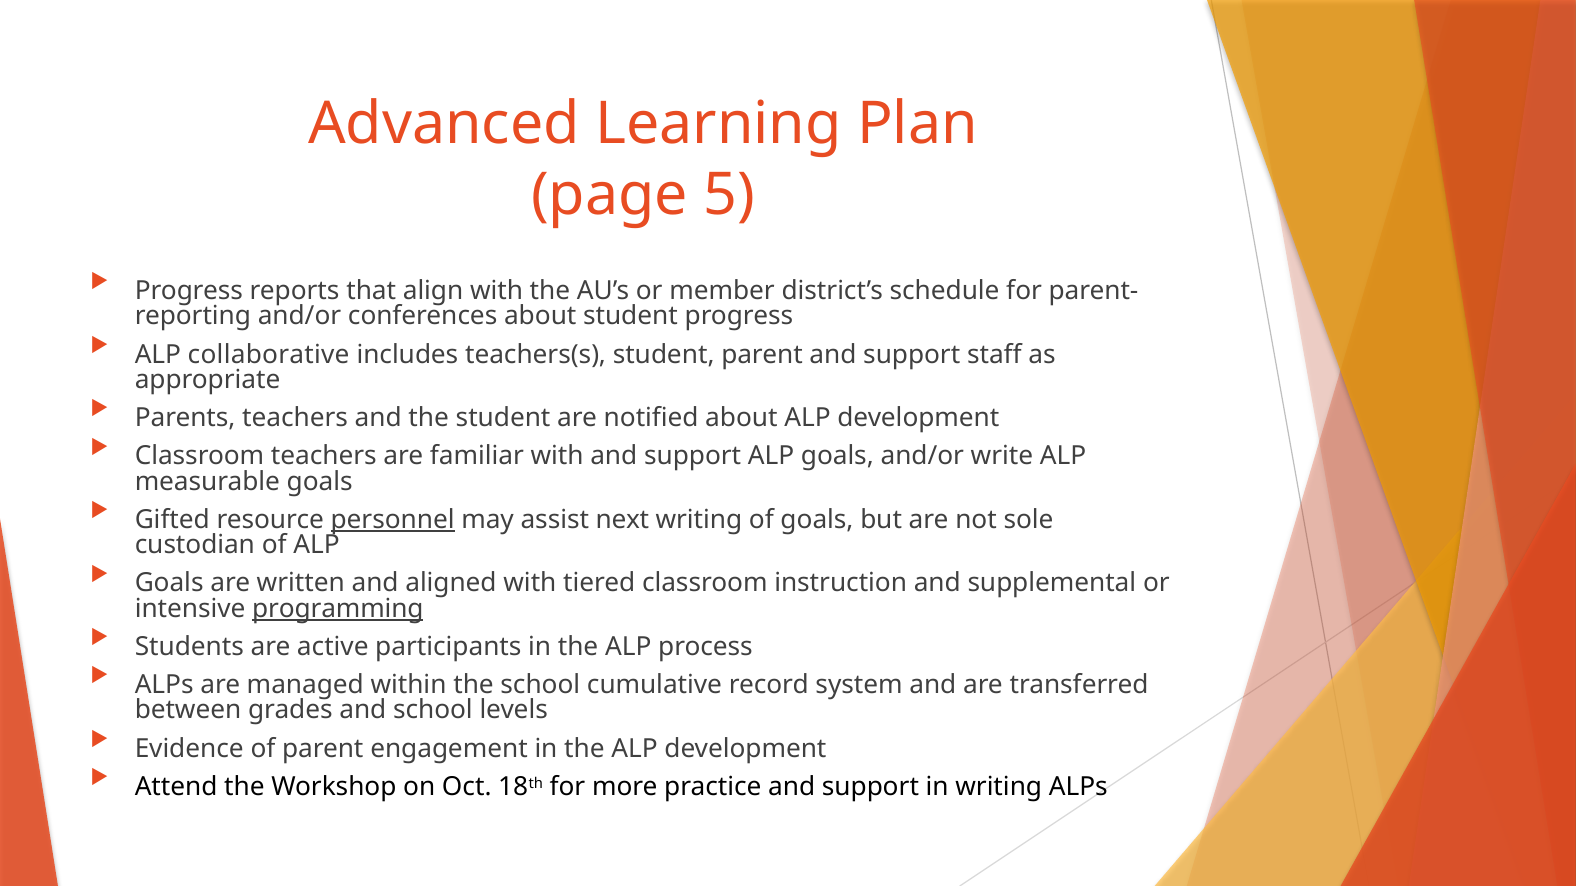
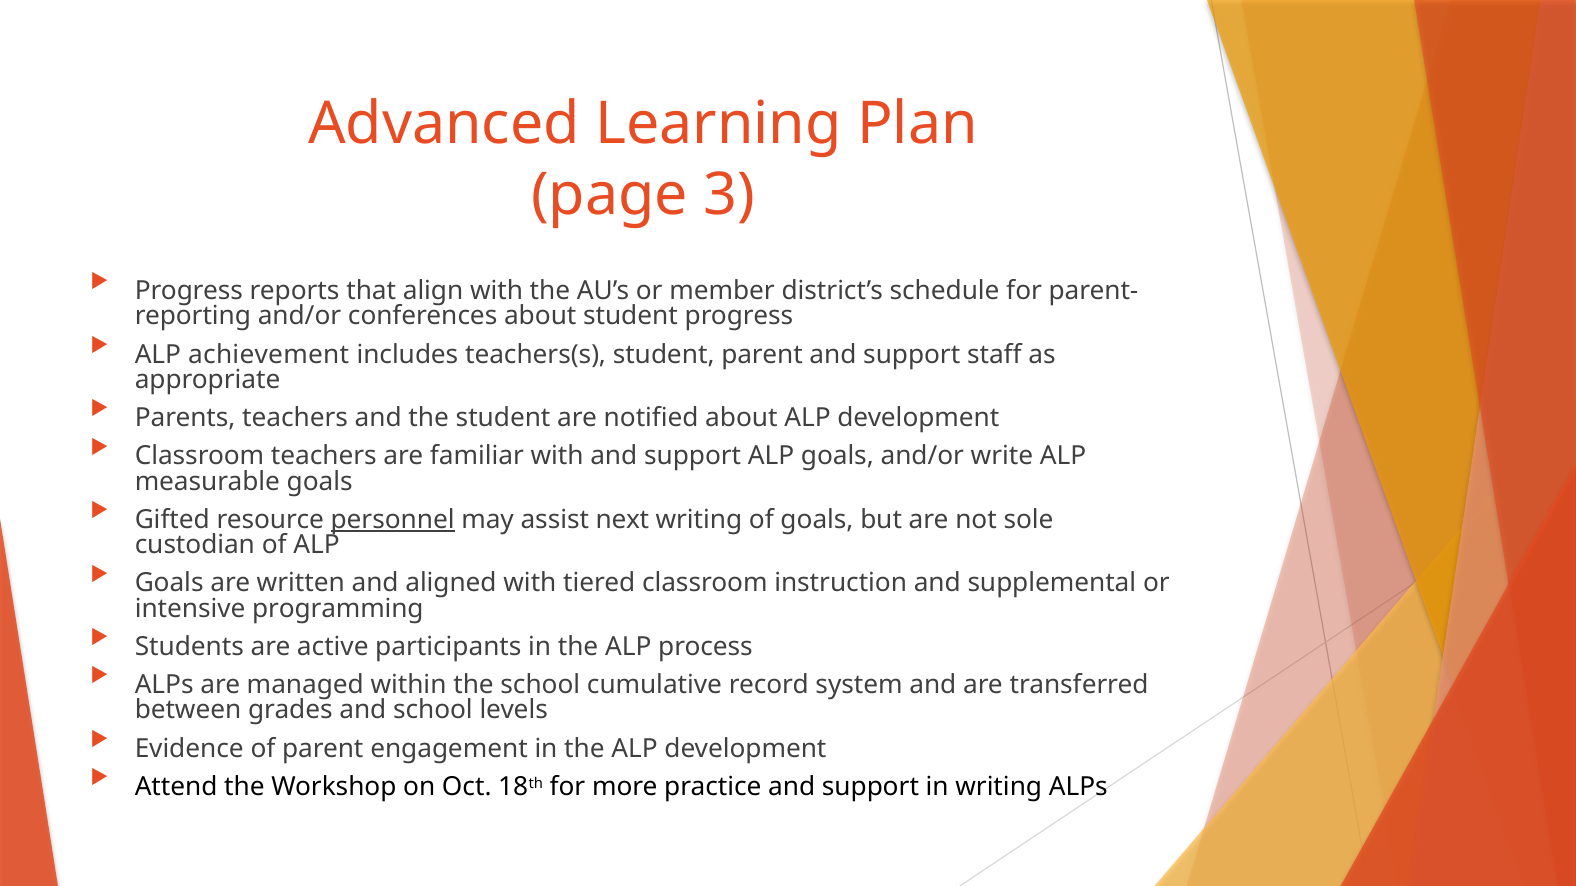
5: 5 -> 3 (729, 195)
collaborative: collaborative -> achievement (269, 355)
programming underline: present -> none (338, 609)
